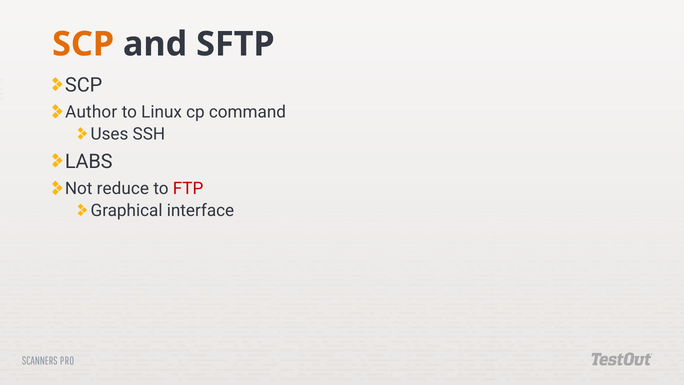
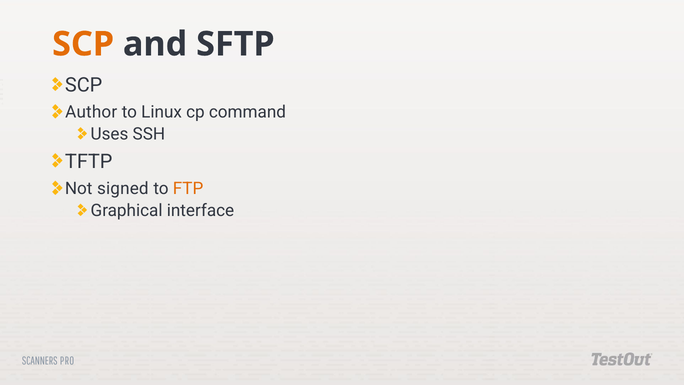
LABS: LABS -> TFTP (89, 161)
reduce: reduce -> signed (123, 188)
FTP colour: red -> orange (188, 188)
